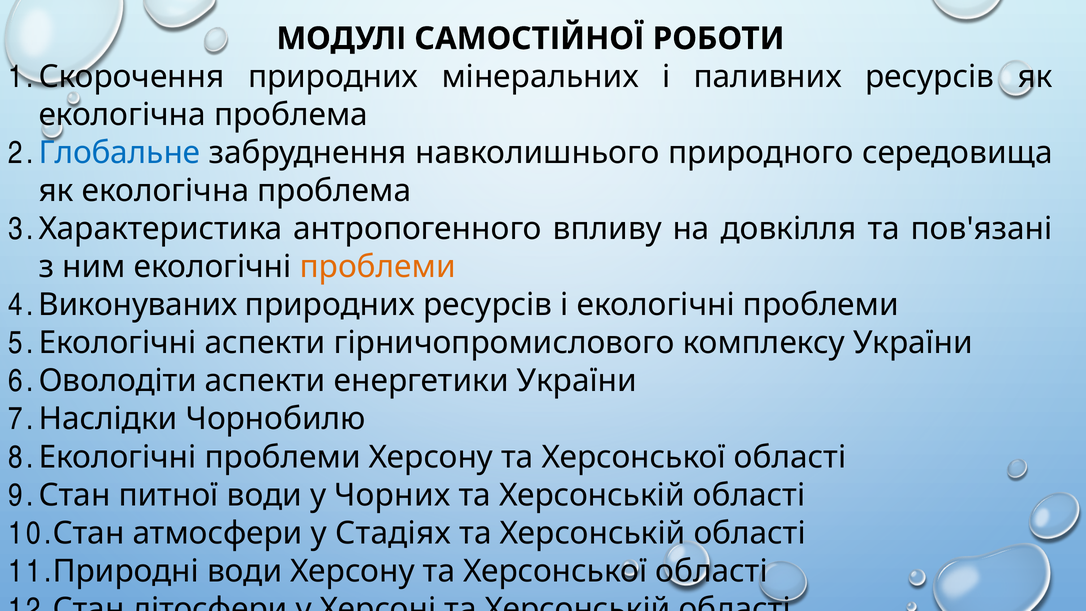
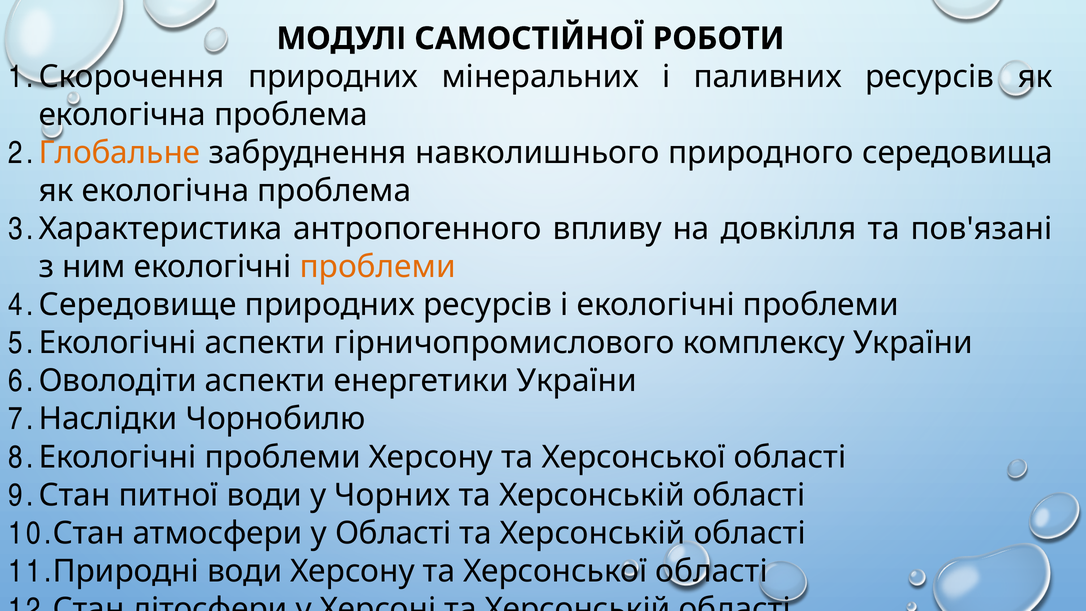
Глобальне colour: blue -> orange (119, 153)
Виконуваних: Виконуваних -> Середовище (138, 305)
у Стадіях: Стадіях -> Області (393, 533)
